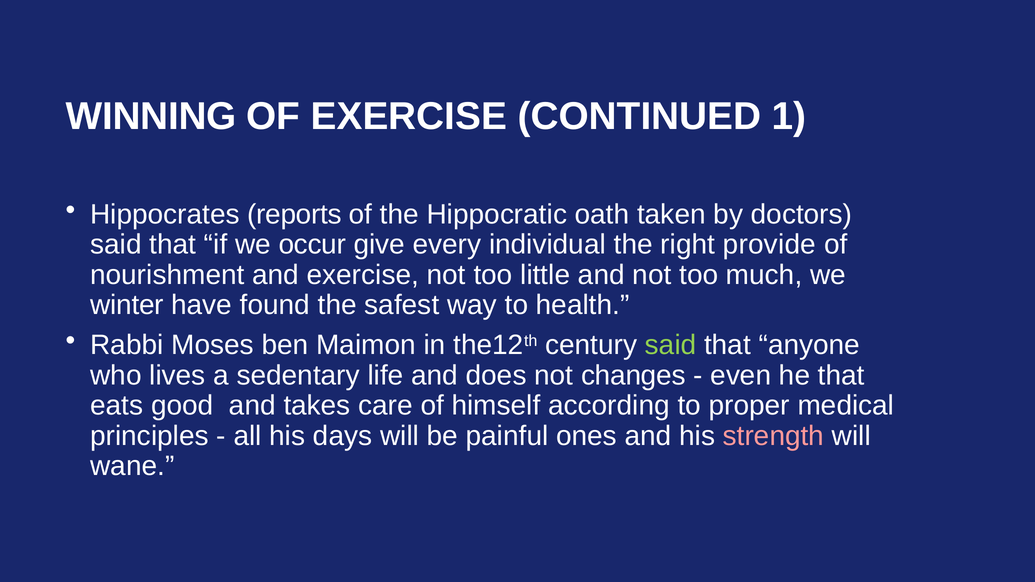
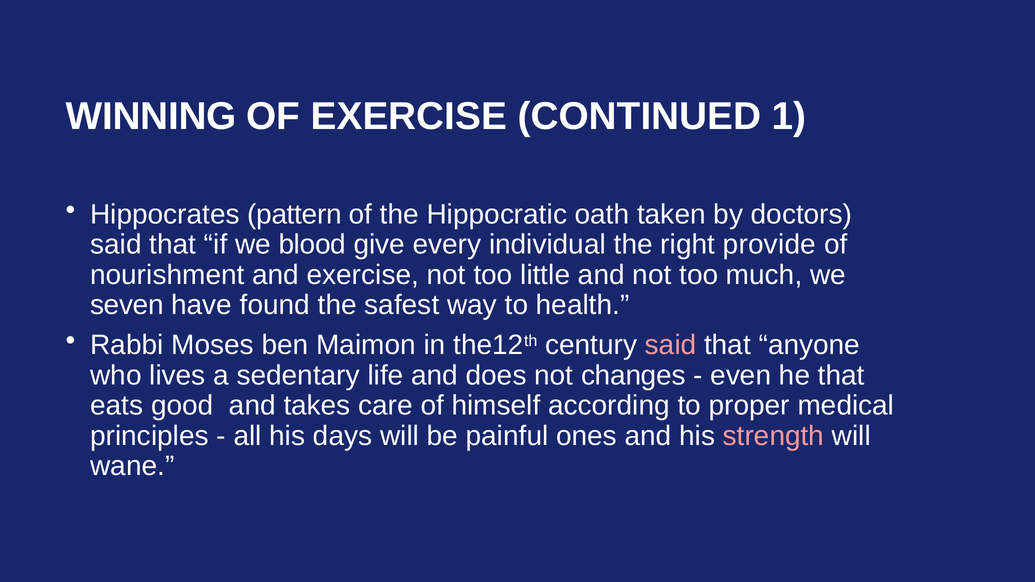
reports: reports -> pattern (294, 214)
occur: occur -> blood (312, 245)
winter: winter -> seven (127, 305)
said colour: light green -> pink (671, 345)
